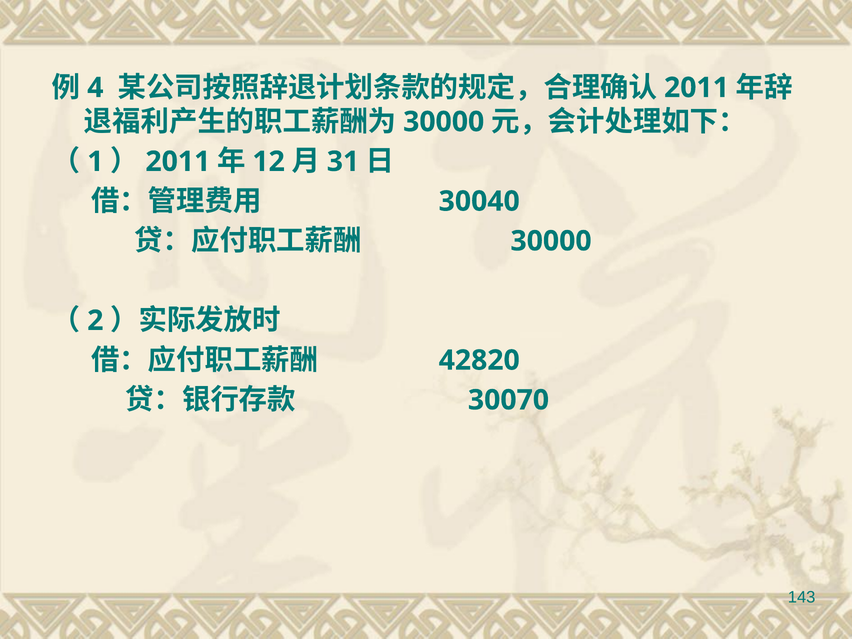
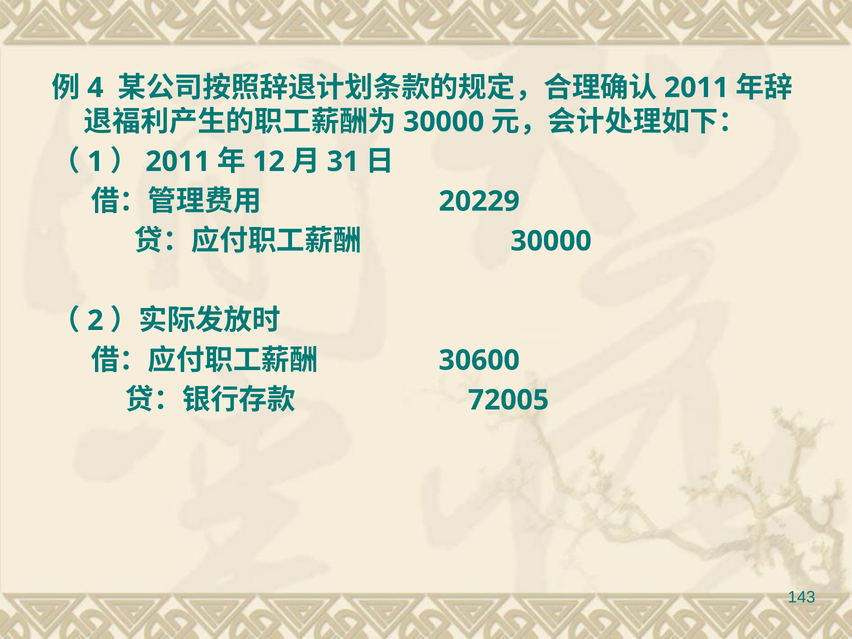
30040: 30040 -> 20229 (479, 201)
42820: 42820 -> 30600 (479, 360)
30070: 30070 -> 72005 (508, 400)
